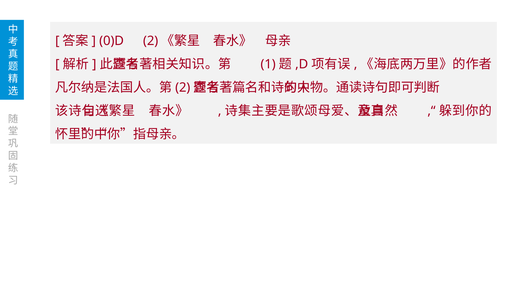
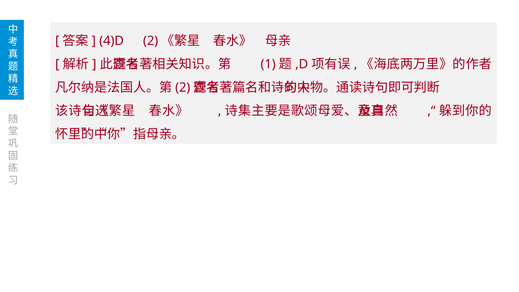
0)D: 0)D -> 4)D (112, 41)
